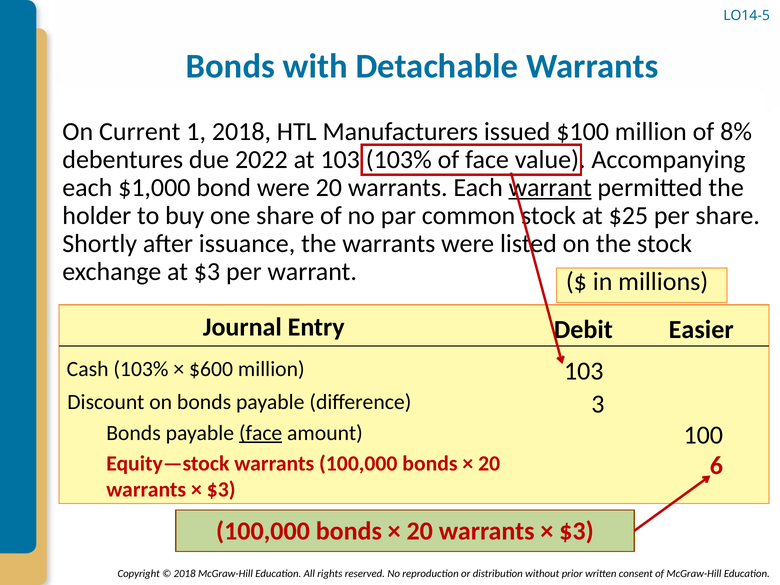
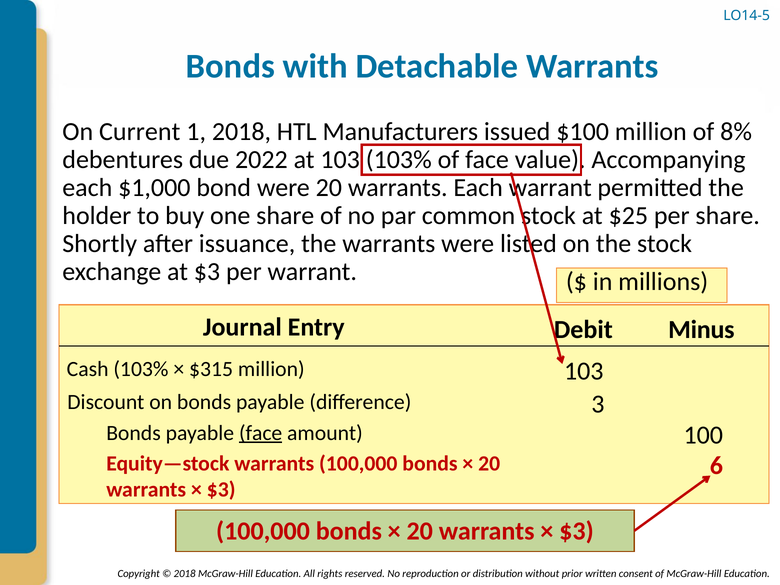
warrant underline: present -> none (550, 188)
Easier: Easier -> Minus (701, 330)
$600: $600 -> $315 (211, 369)
